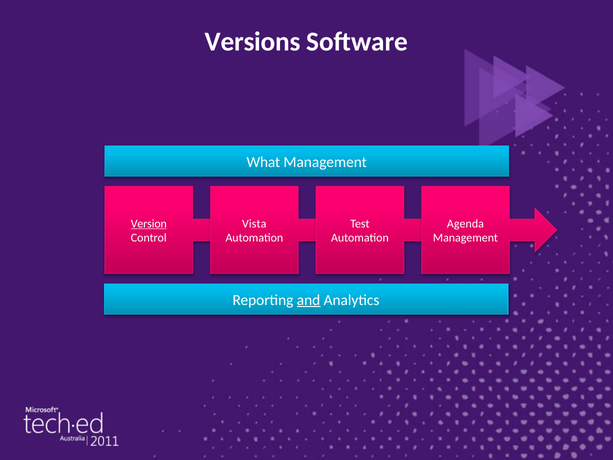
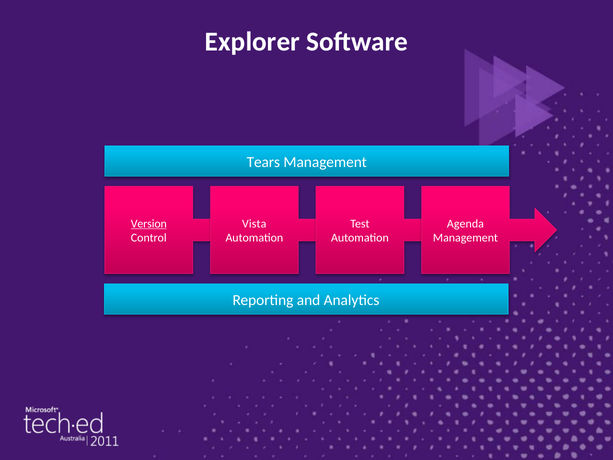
Versions: Versions -> Explorer (253, 42)
What: What -> Tears (263, 162)
and underline: present -> none (309, 300)
